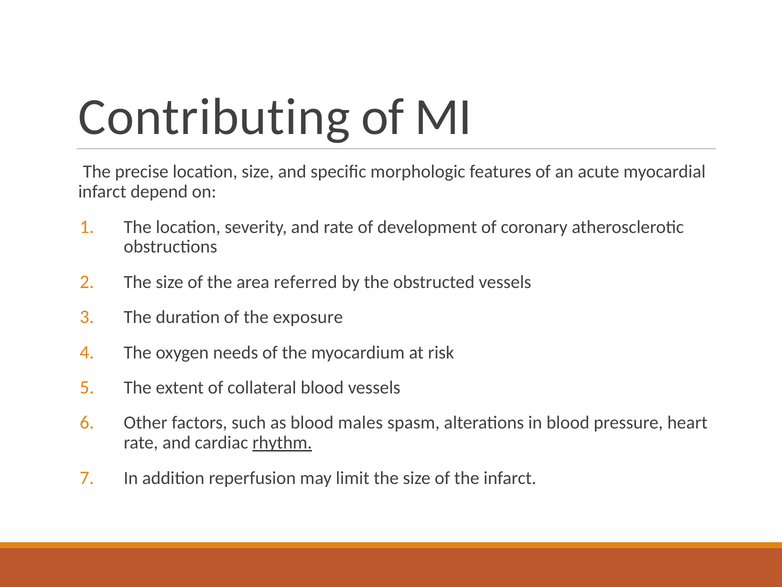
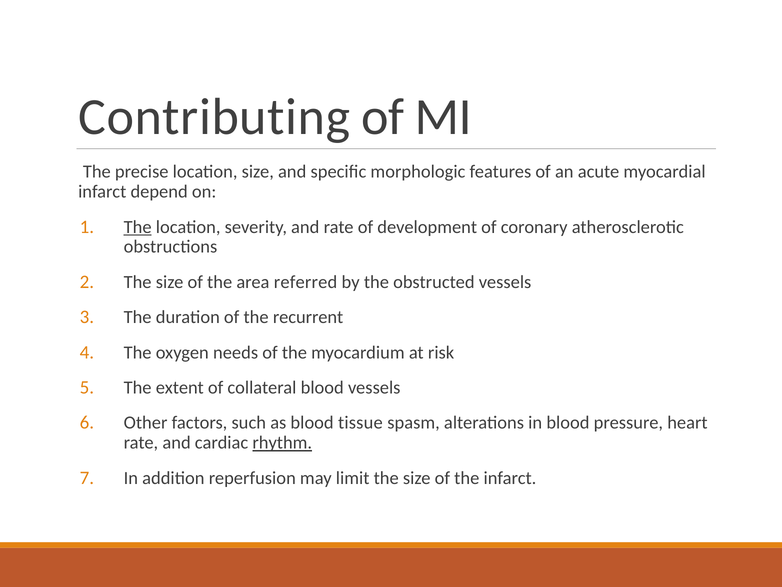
The underline: none -> present (138, 227)
exposure: exposure -> recurrent (308, 317)
males: males -> tissue (360, 422)
